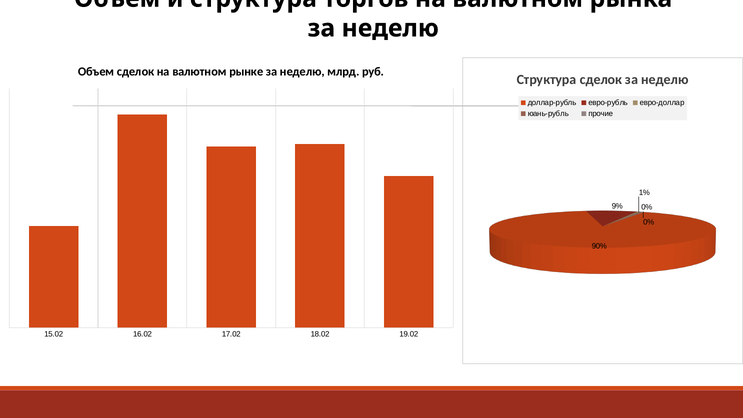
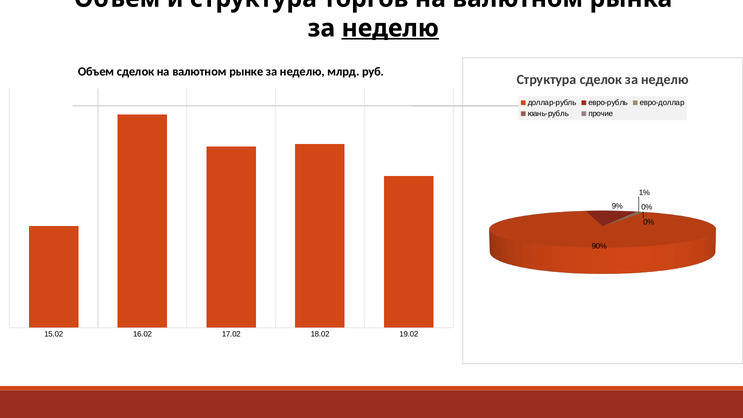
неделю underline: none -> present (390, 28)
